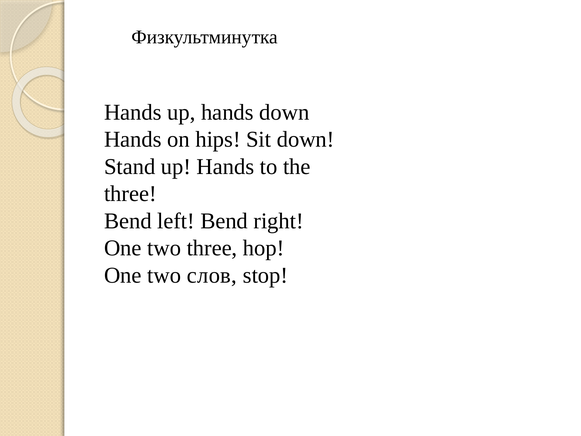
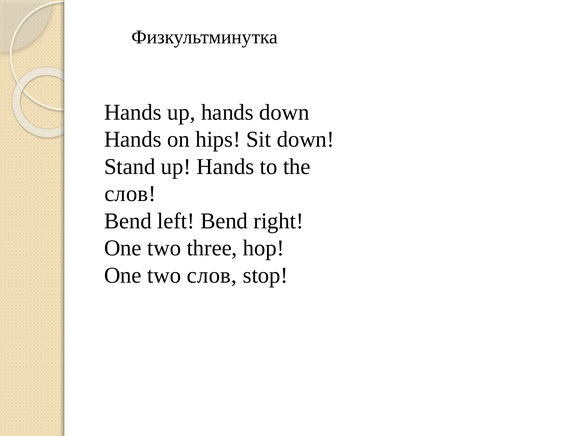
three: three -> слов (130, 194)
